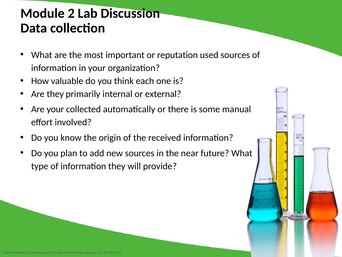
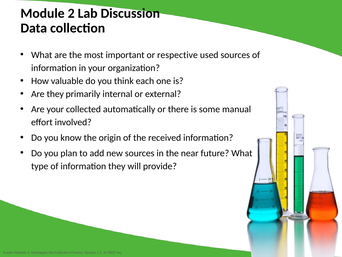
reputation: reputation -> respective (177, 55)
